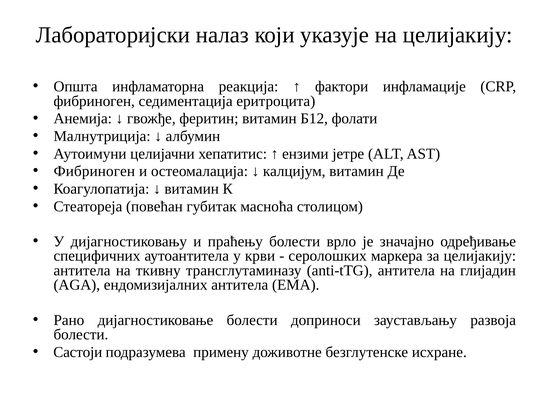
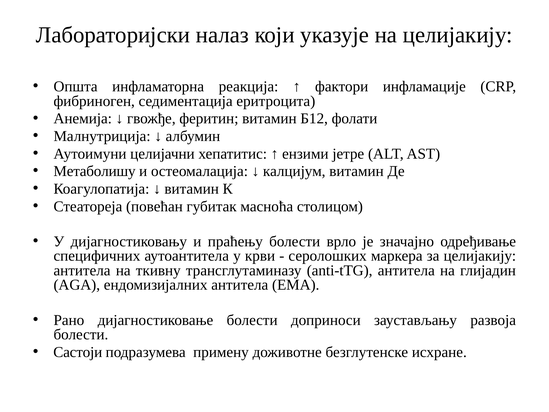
Фибриноген: Фибриноген -> Метаболишу (95, 171)
